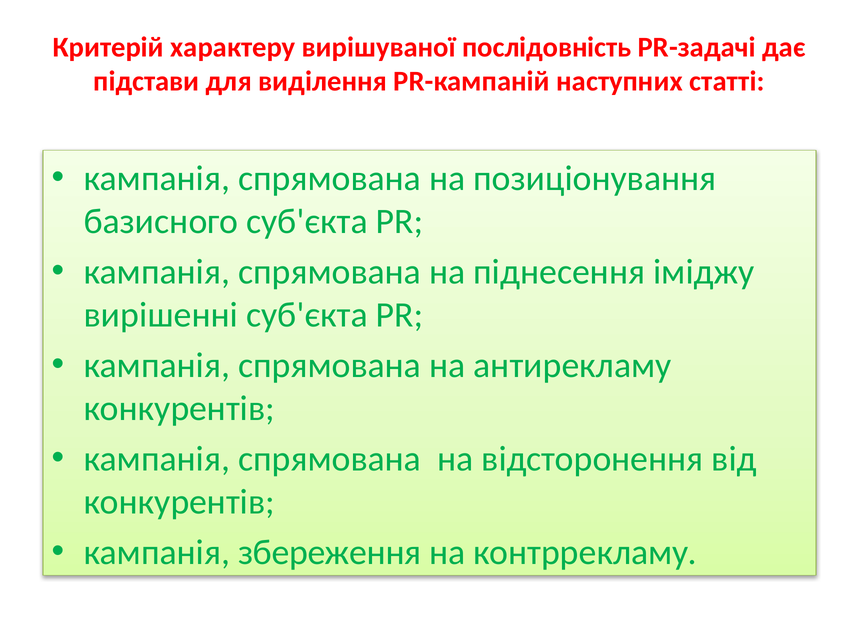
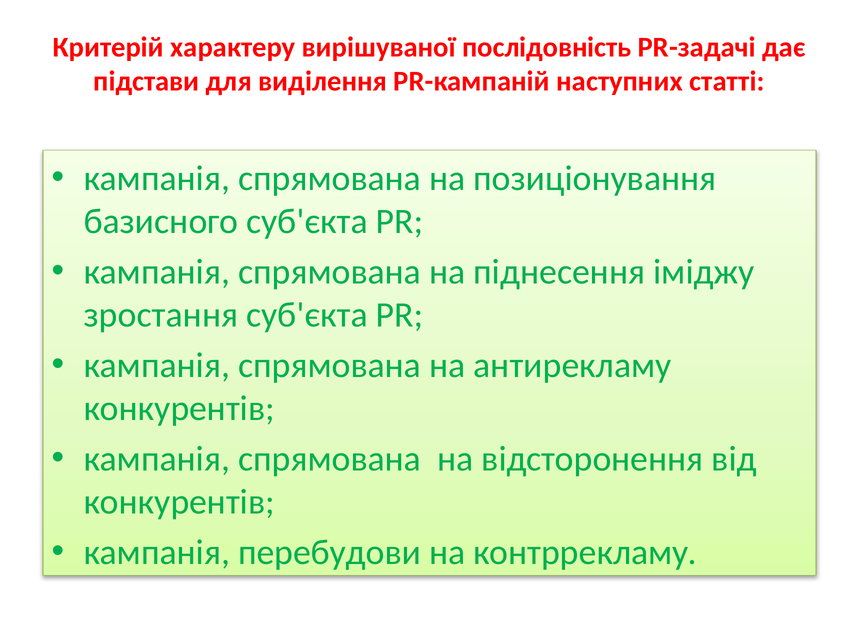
вирішенні: вирішенні -> зростання (161, 315)
збереження: збереження -> перебудови (330, 553)
